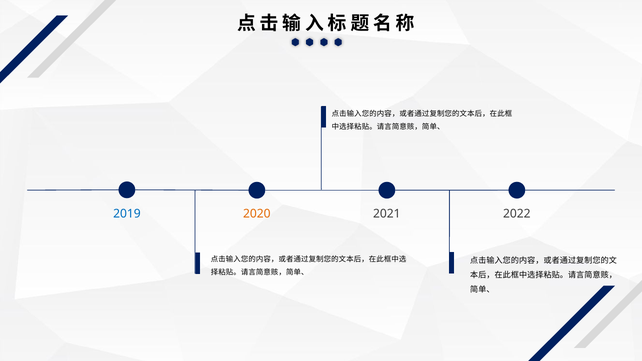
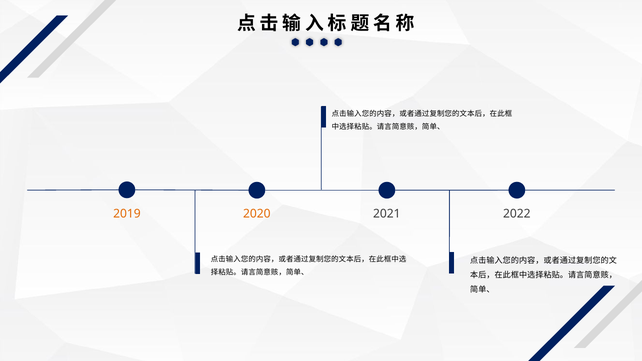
2019 colour: blue -> orange (127, 214)
